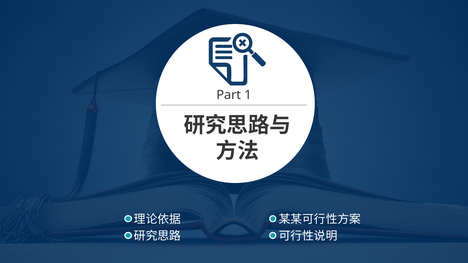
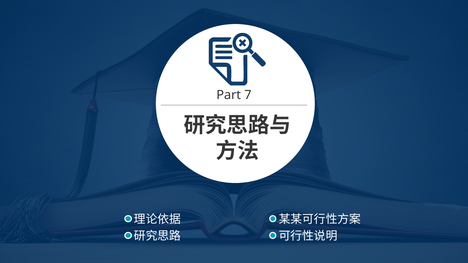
1: 1 -> 7 (248, 95)
